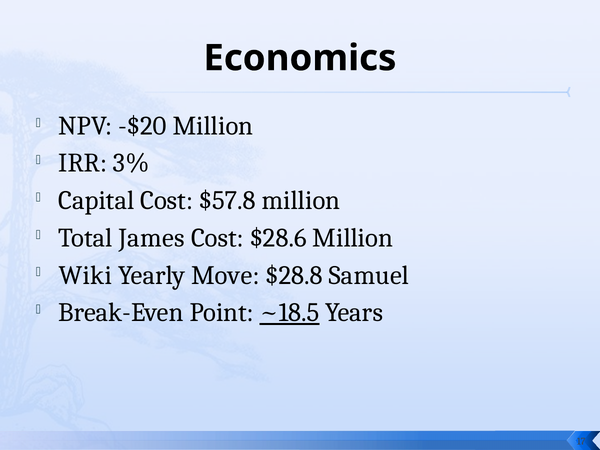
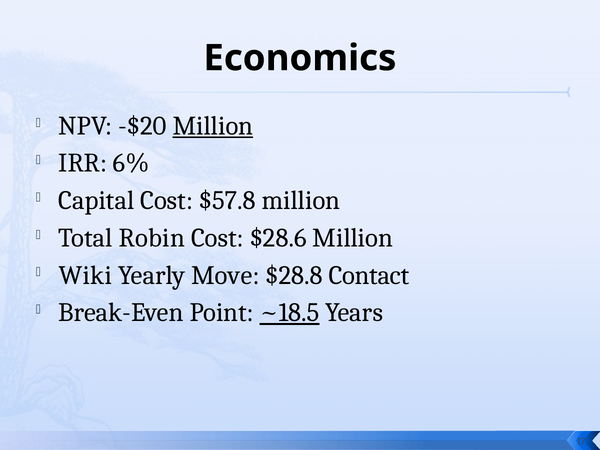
Million underline: none -> present (213, 126)
3%: 3% -> 6% (131, 163)
James: James -> Robin (152, 238)
Samuel: Samuel -> Contact (369, 275)
